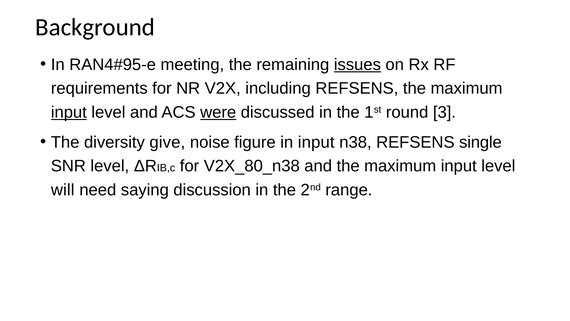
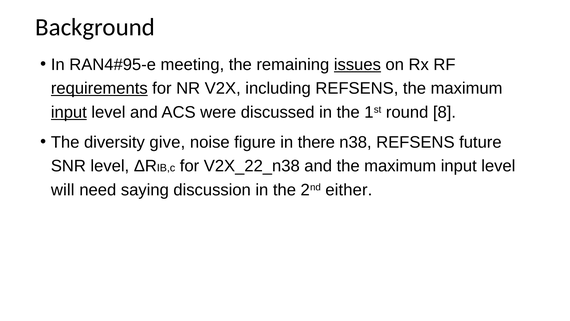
requirements underline: none -> present (99, 88)
were underline: present -> none (218, 112)
3: 3 -> 8 (444, 112)
in input: input -> there (316, 142)
single: single -> future (480, 142)
V2X_80_n38: V2X_80_n38 -> V2X_22_n38 (252, 166)
range: range -> either (349, 190)
